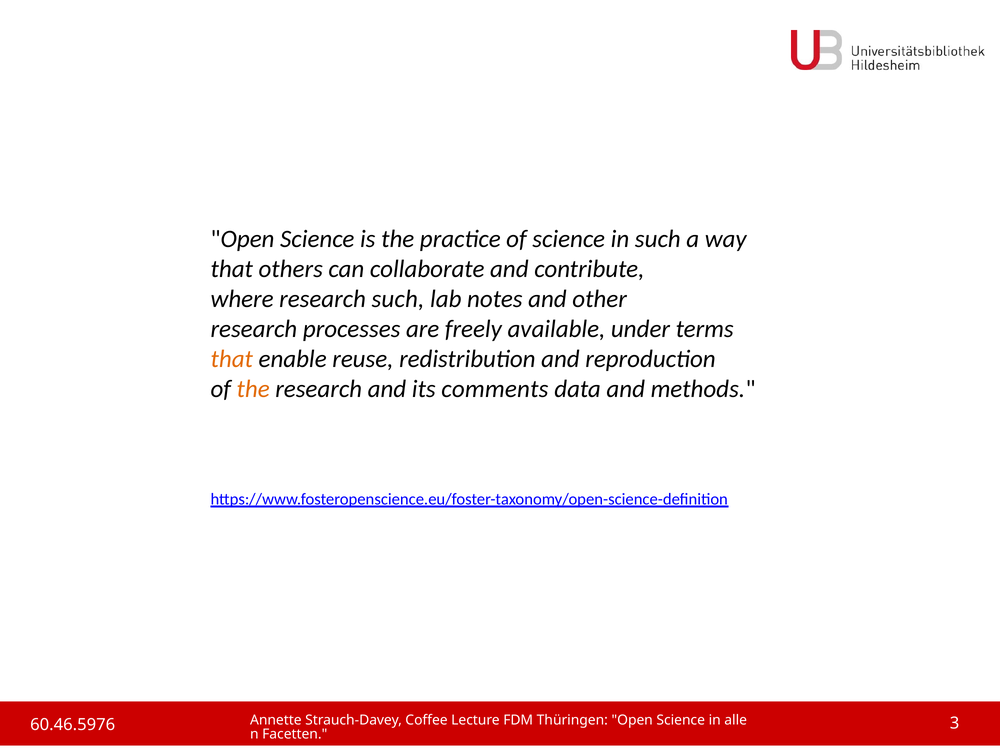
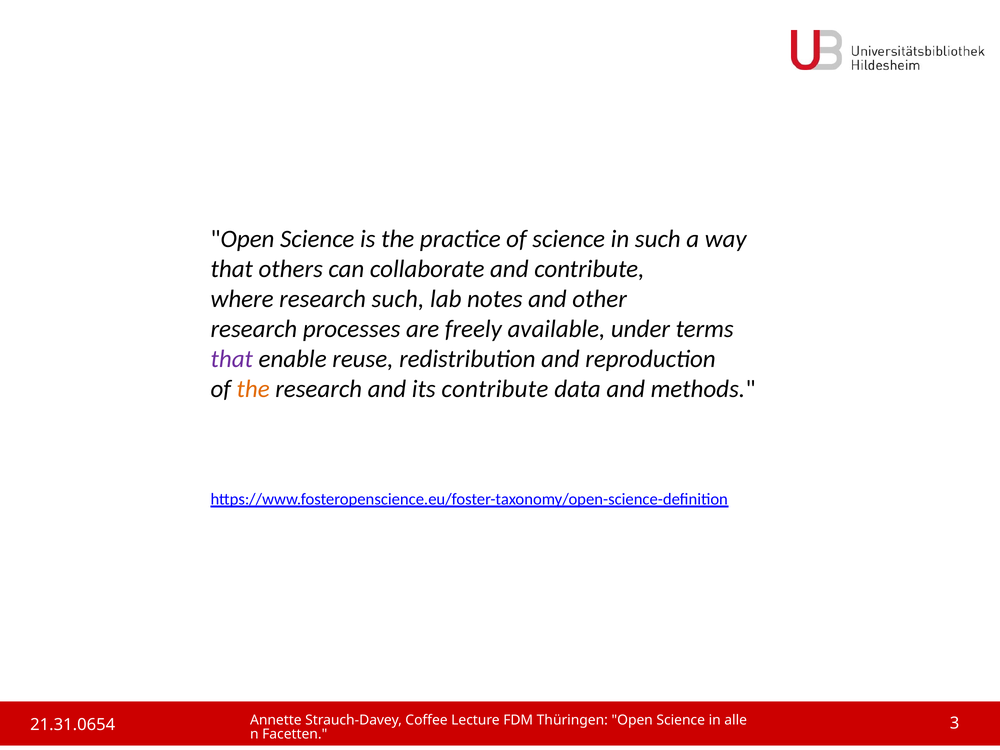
that colour: orange -> purple (232, 359)
its comments: comments -> contribute (495, 389)
60.46.5976: 60.46.5976 -> 21.31.0654 (73, 725)
